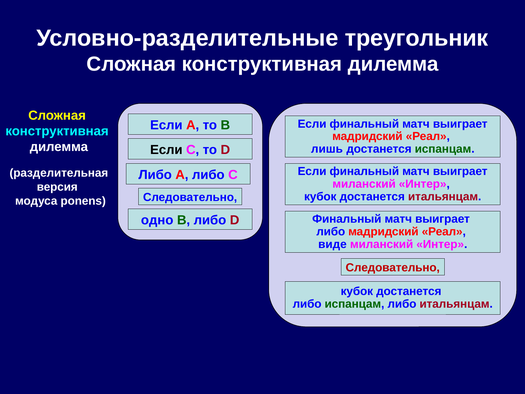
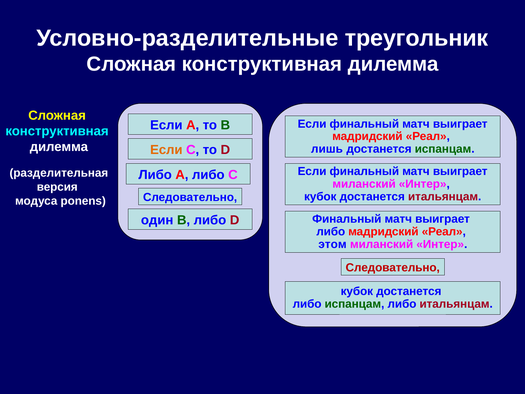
Если colour: black -> orange (166, 150)
одно: одно -> один (157, 220)
виде: виде -> этом (332, 244)
